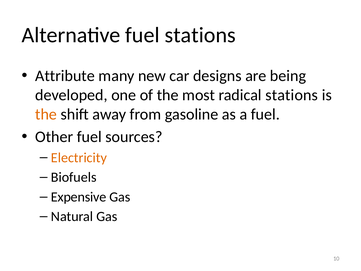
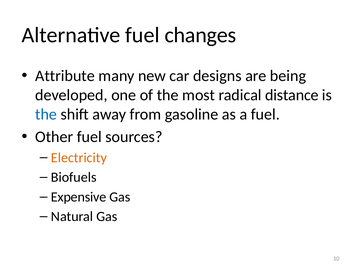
fuel stations: stations -> changes (200, 35)
radical stations: stations -> distance (292, 95)
the colour: orange -> blue (46, 114)
